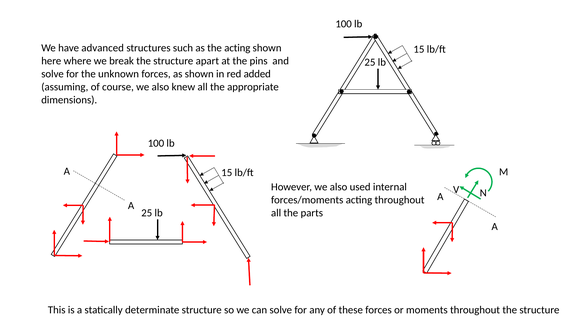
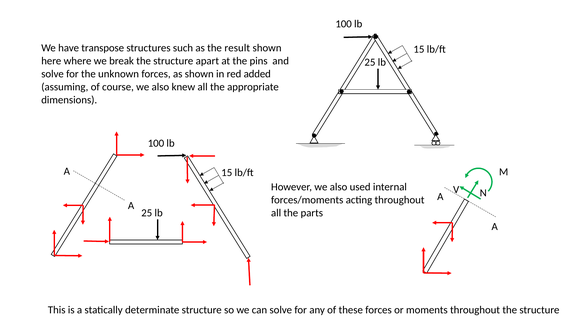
advanced: advanced -> transpose (103, 48)
the acting: acting -> result (237, 48)
